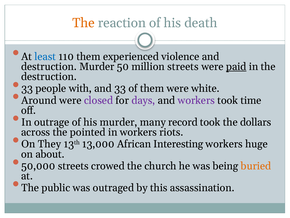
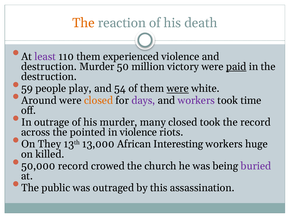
least colour: blue -> purple (45, 56)
million streets: streets -> victory (183, 66)
33: 33 -> 59 (27, 88)
with: with -> play (80, 88)
and 33: 33 -> 54 (120, 88)
were underline: none -> present (178, 88)
closed colour: purple -> orange (99, 100)
many record: record -> closed (183, 122)
the dollars: dollars -> record (256, 122)
in workers: workers -> violence (138, 132)
about: about -> killed (50, 154)
50,000 streets: streets -> record (73, 166)
buried colour: orange -> purple (256, 166)
